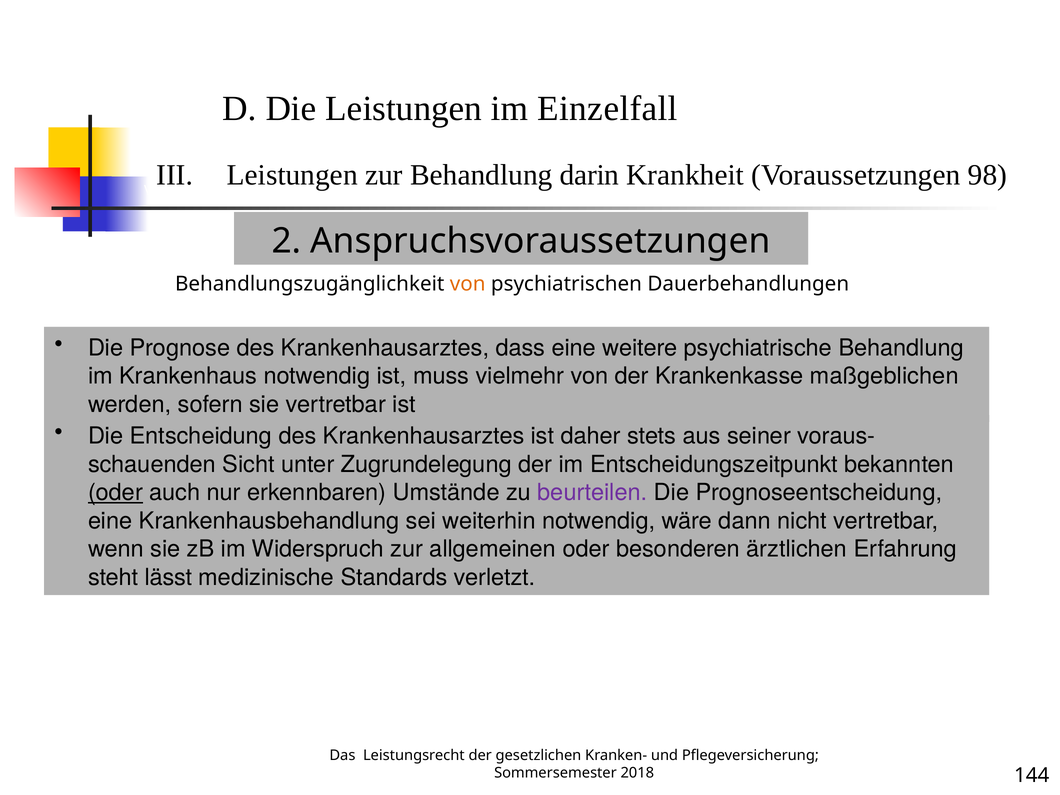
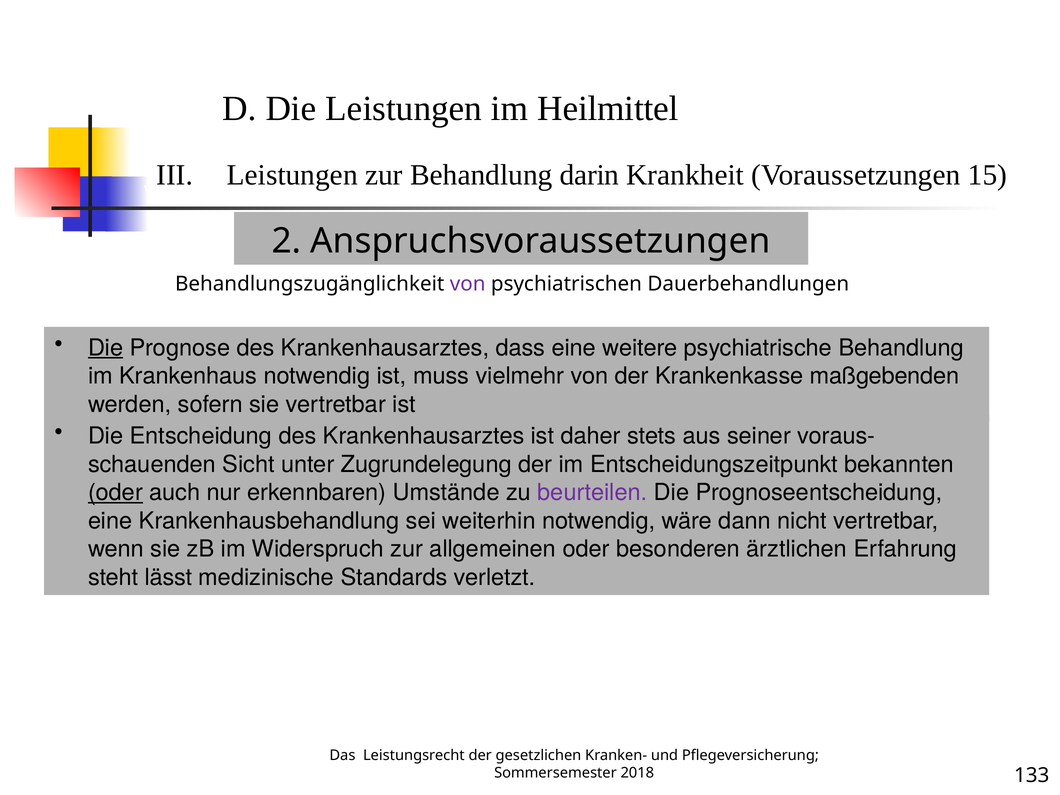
Einzelfall: Einzelfall -> Heilmittel (608, 108)
98: 98 -> 15 (988, 175)
von colour: orange -> purple (468, 284)
Die underline: none -> present (106, 348)
maßgeblichen: maßgeblichen -> maßgebenden (884, 376)
144: 144 -> 133 (1032, 775)
